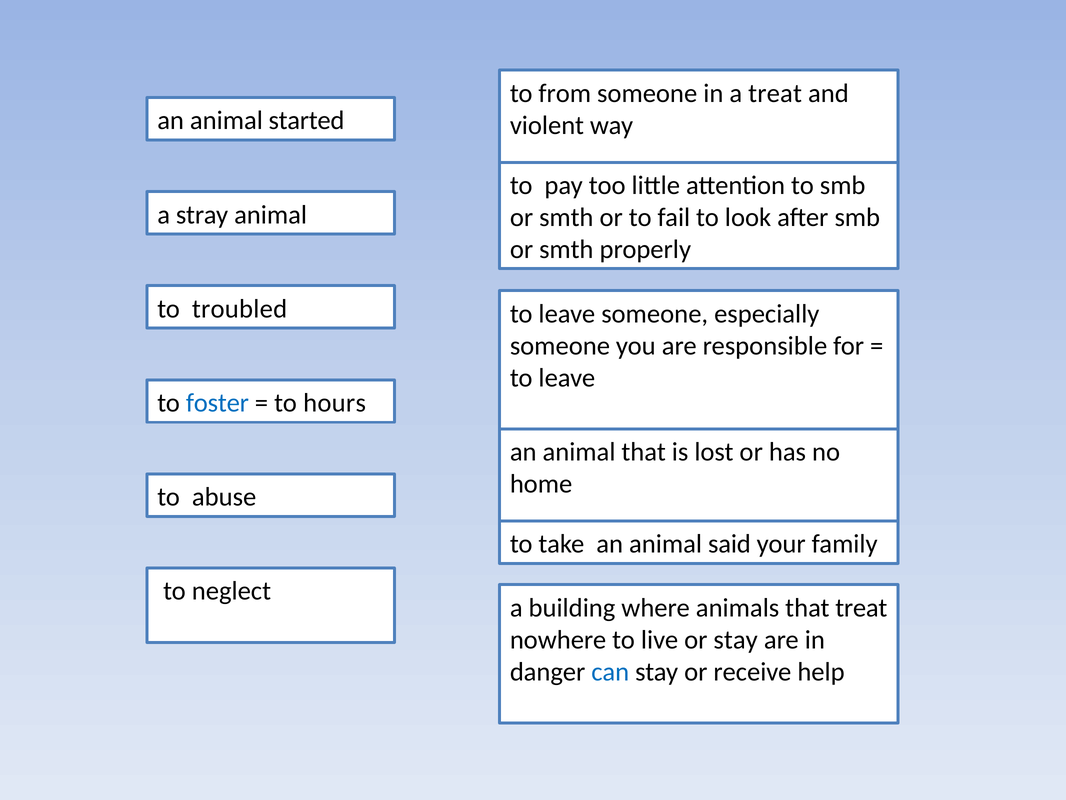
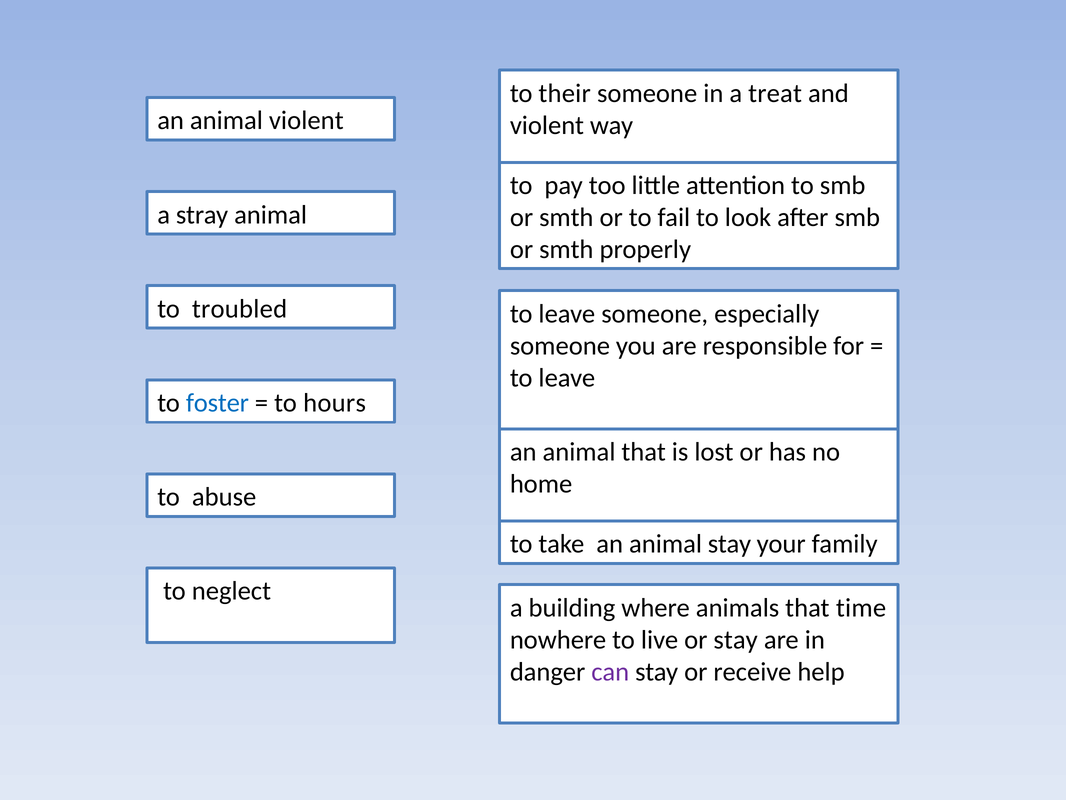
from: from -> their (565, 93)
animal started: started -> violent (306, 121)
animal said: said -> stay (729, 544)
that treat: treat -> time (861, 607)
can colour: blue -> purple (610, 671)
